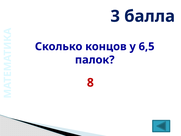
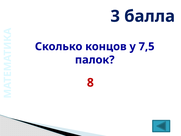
6,5: 6,5 -> 7,5 (147, 46)
